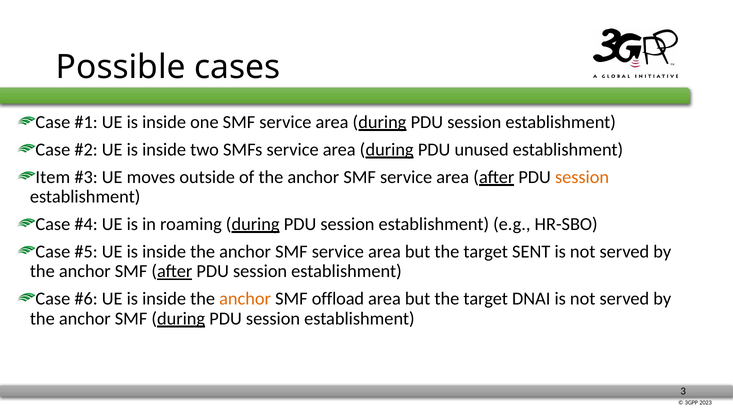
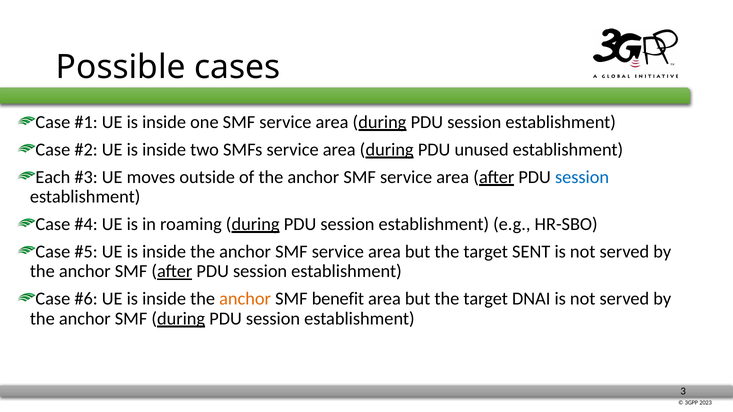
Item: Item -> Each (53, 177)
session colour: orange -> blue (582, 177)
offload: offload -> benefit (338, 299)
